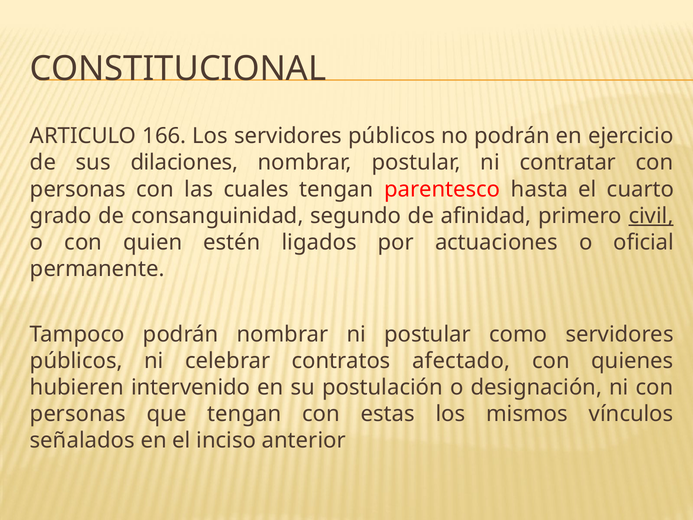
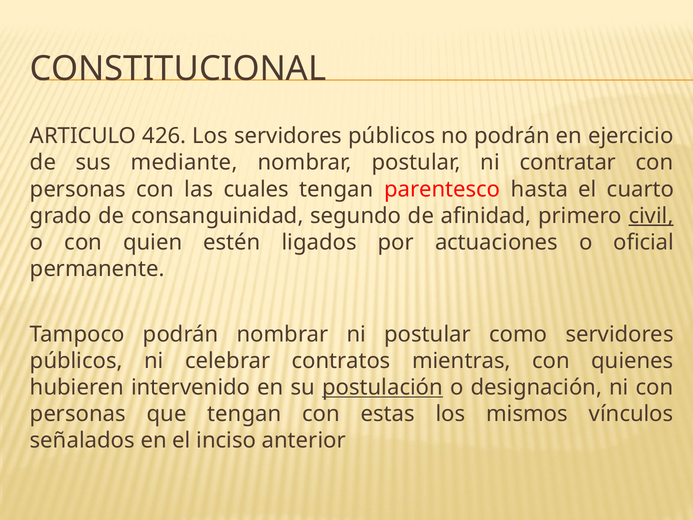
166: 166 -> 426 (164, 136)
dilaciones: dilaciones -> mediante (184, 163)
afectado: afectado -> mientras (461, 361)
postulación underline: none -> present (383, 387)
